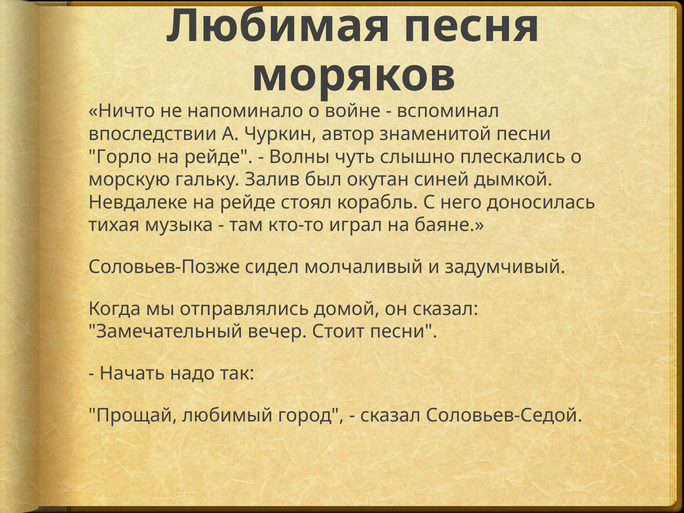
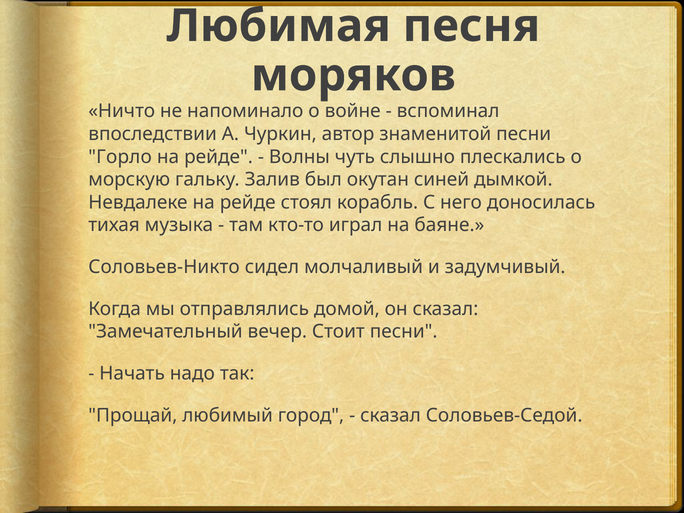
Соловьев-Позже: Соловьев-Позже -> Соловьев-Никто (164, 267)
